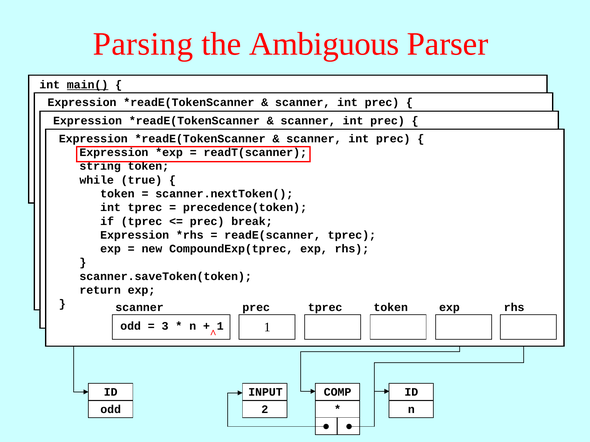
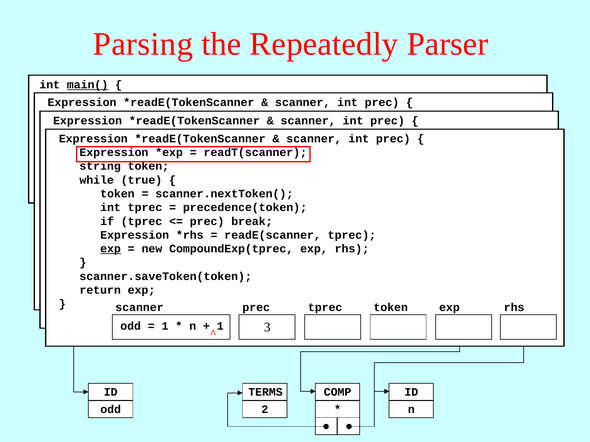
Ambiguous: Ambiguous -> Repeatedly (324, 44)
exp underline: none -> present (111, 249)
3: 3 -> 1 (165, 327)
1: 1 -> 3 (267, 328)
INPUT: INPUT -> TERMS (265, 393)
